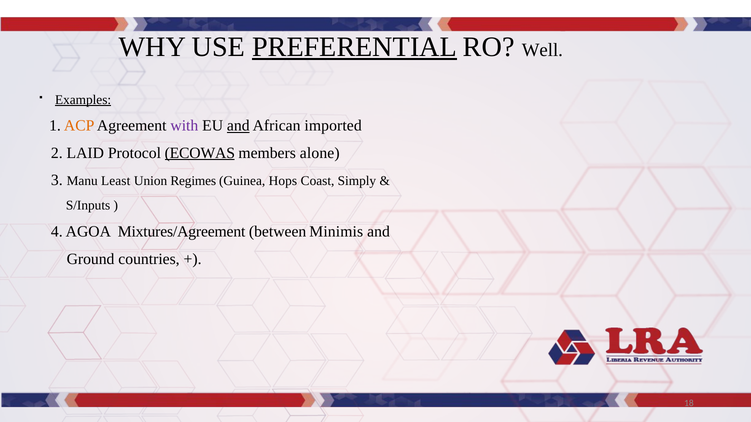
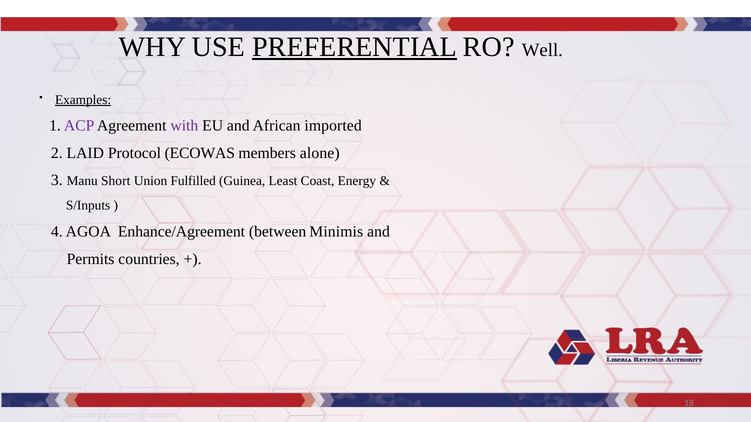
ACP colour: orange -> purple (79, 126)
and underline: present -> none (238, 126)
ECOWAS underline: present -> none (200, 153)
Least: Least -> Short (116, 181)
Regimes: Regimes -> Fulfilled (193, 181)
Hops: Hops -> Least (283, 181)
Simply: Simply -> Energy (357, 181)
Mixtures/Agreement: Mixtures/Agreement -> Enhance/Agreement (182, 232)
Ground: Ground -> Permits (91, 259)
